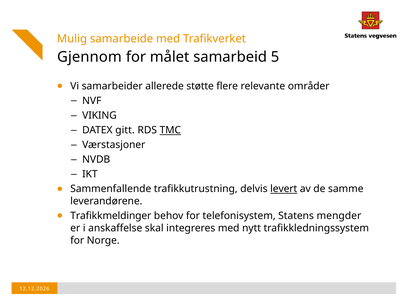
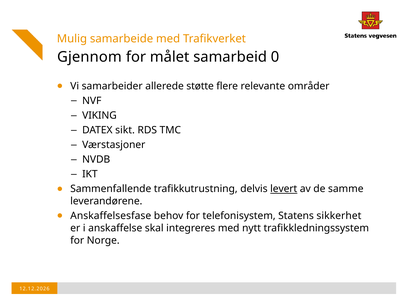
5: 5 -> 0 (275, 57)
gitt: gitt -> sikt (125, 130)
TMC underline: present -> none (170, 130)
Trafikkmeldinger: Trafikkmeldinger -> Anskaffelsesfase (111, 216)
mengder: mengder -> sikkerhet (339, 216)
